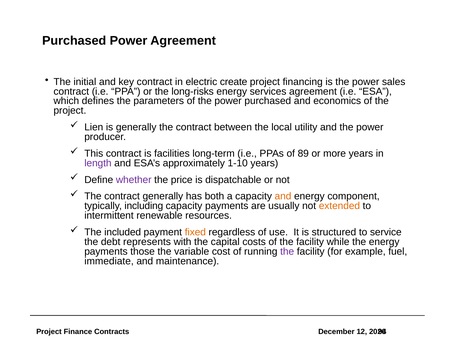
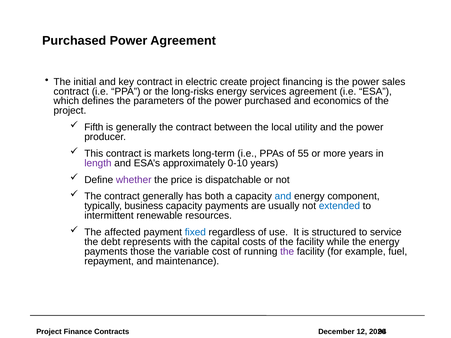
Lien: Lien -> Fifth (94, 127)
facilities: facilities -> markets (172, 154)
89: 89 -> 55 (303, 154)
1-10: 1-10 -> 0-10 (238, 163)
and colour: orange -> blue (283, 196)
including: including -> business (144, 206)
extended colour: orange -> blue (339, 206)
included: included -> affected (123, 232)
fixed colour: orange -> blue (195, 232)
immediate: immediate -> repayment (109, 261)
